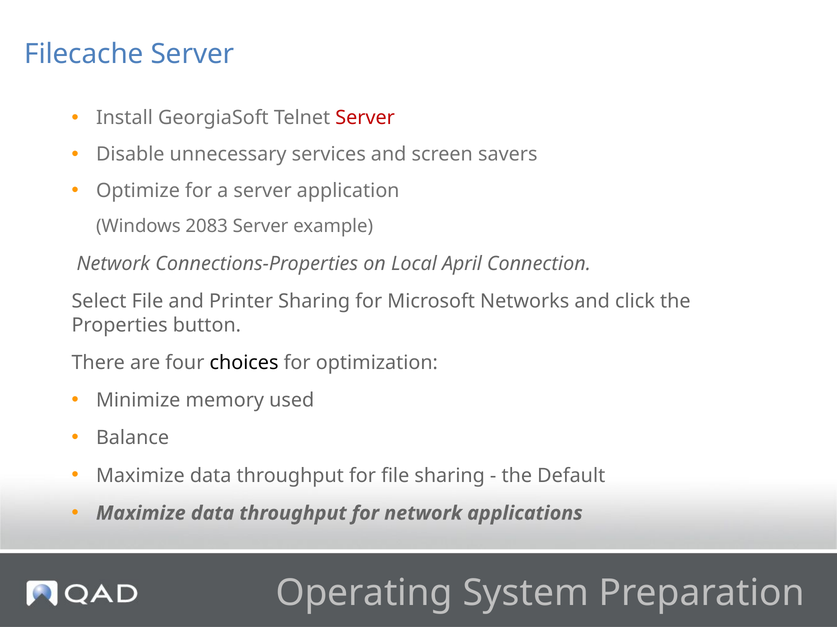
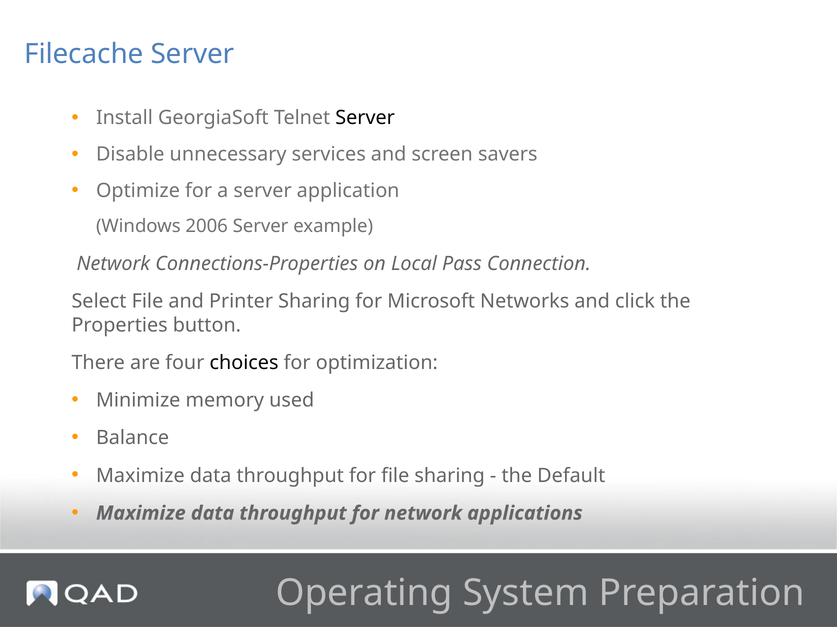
Server colour: red -> black (365, 118)
2083: 2083 -> 2006 (207, 227)
April: April -> Pass (462, 264)
